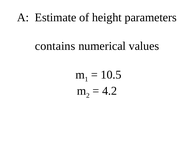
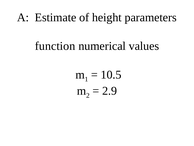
contains: contains -> function (55, 46)
4.2: 4.2 -> 2.9 (110, 91)
